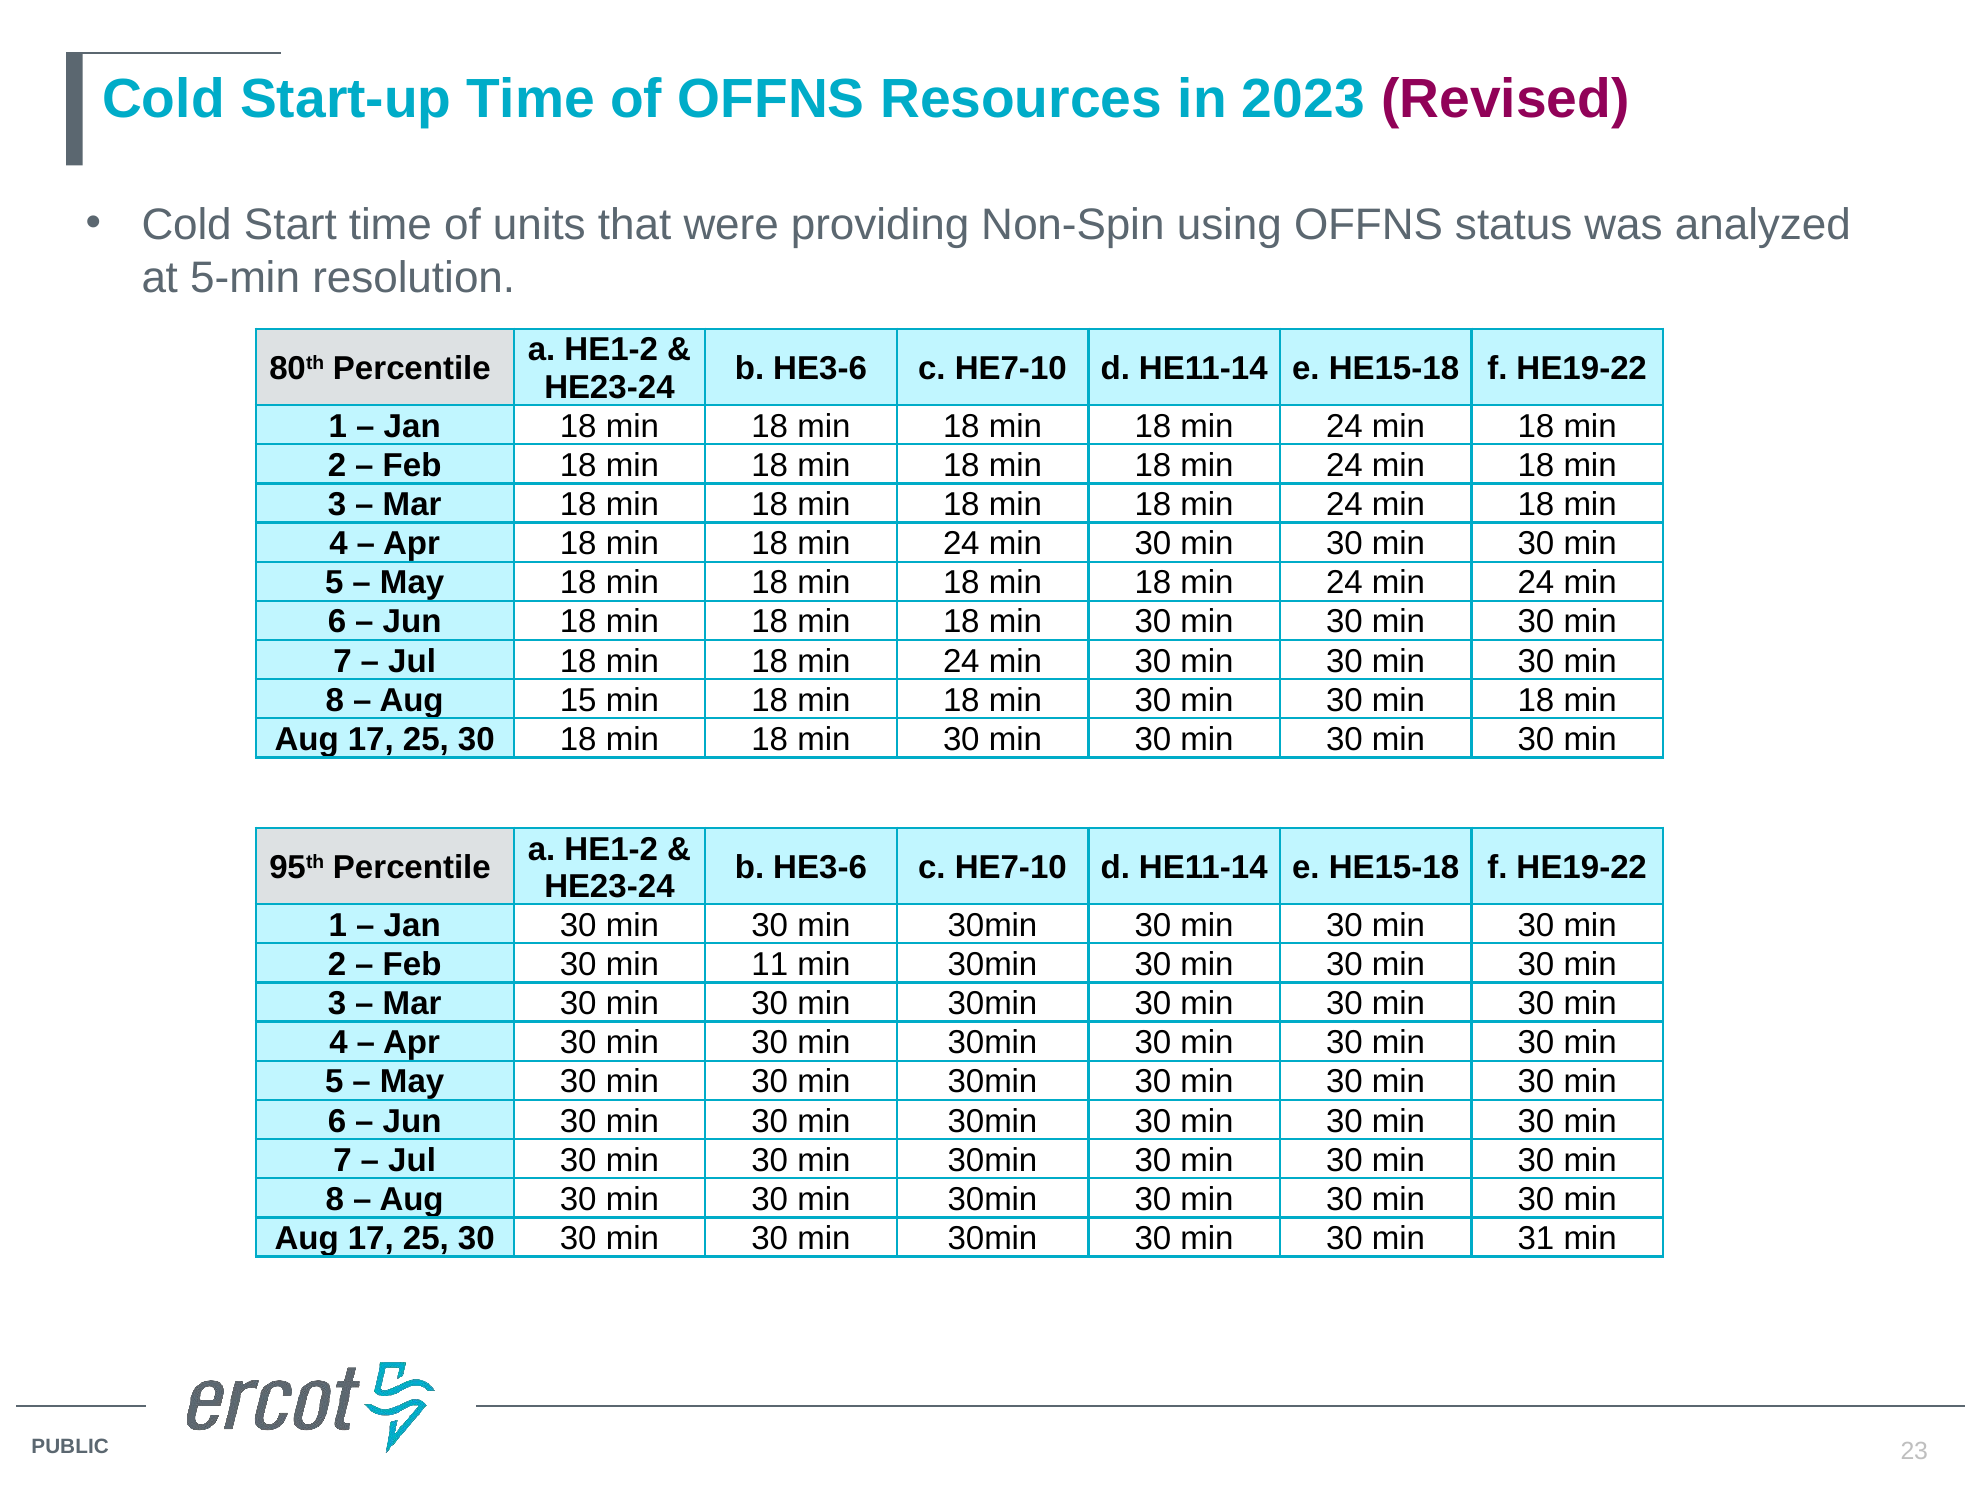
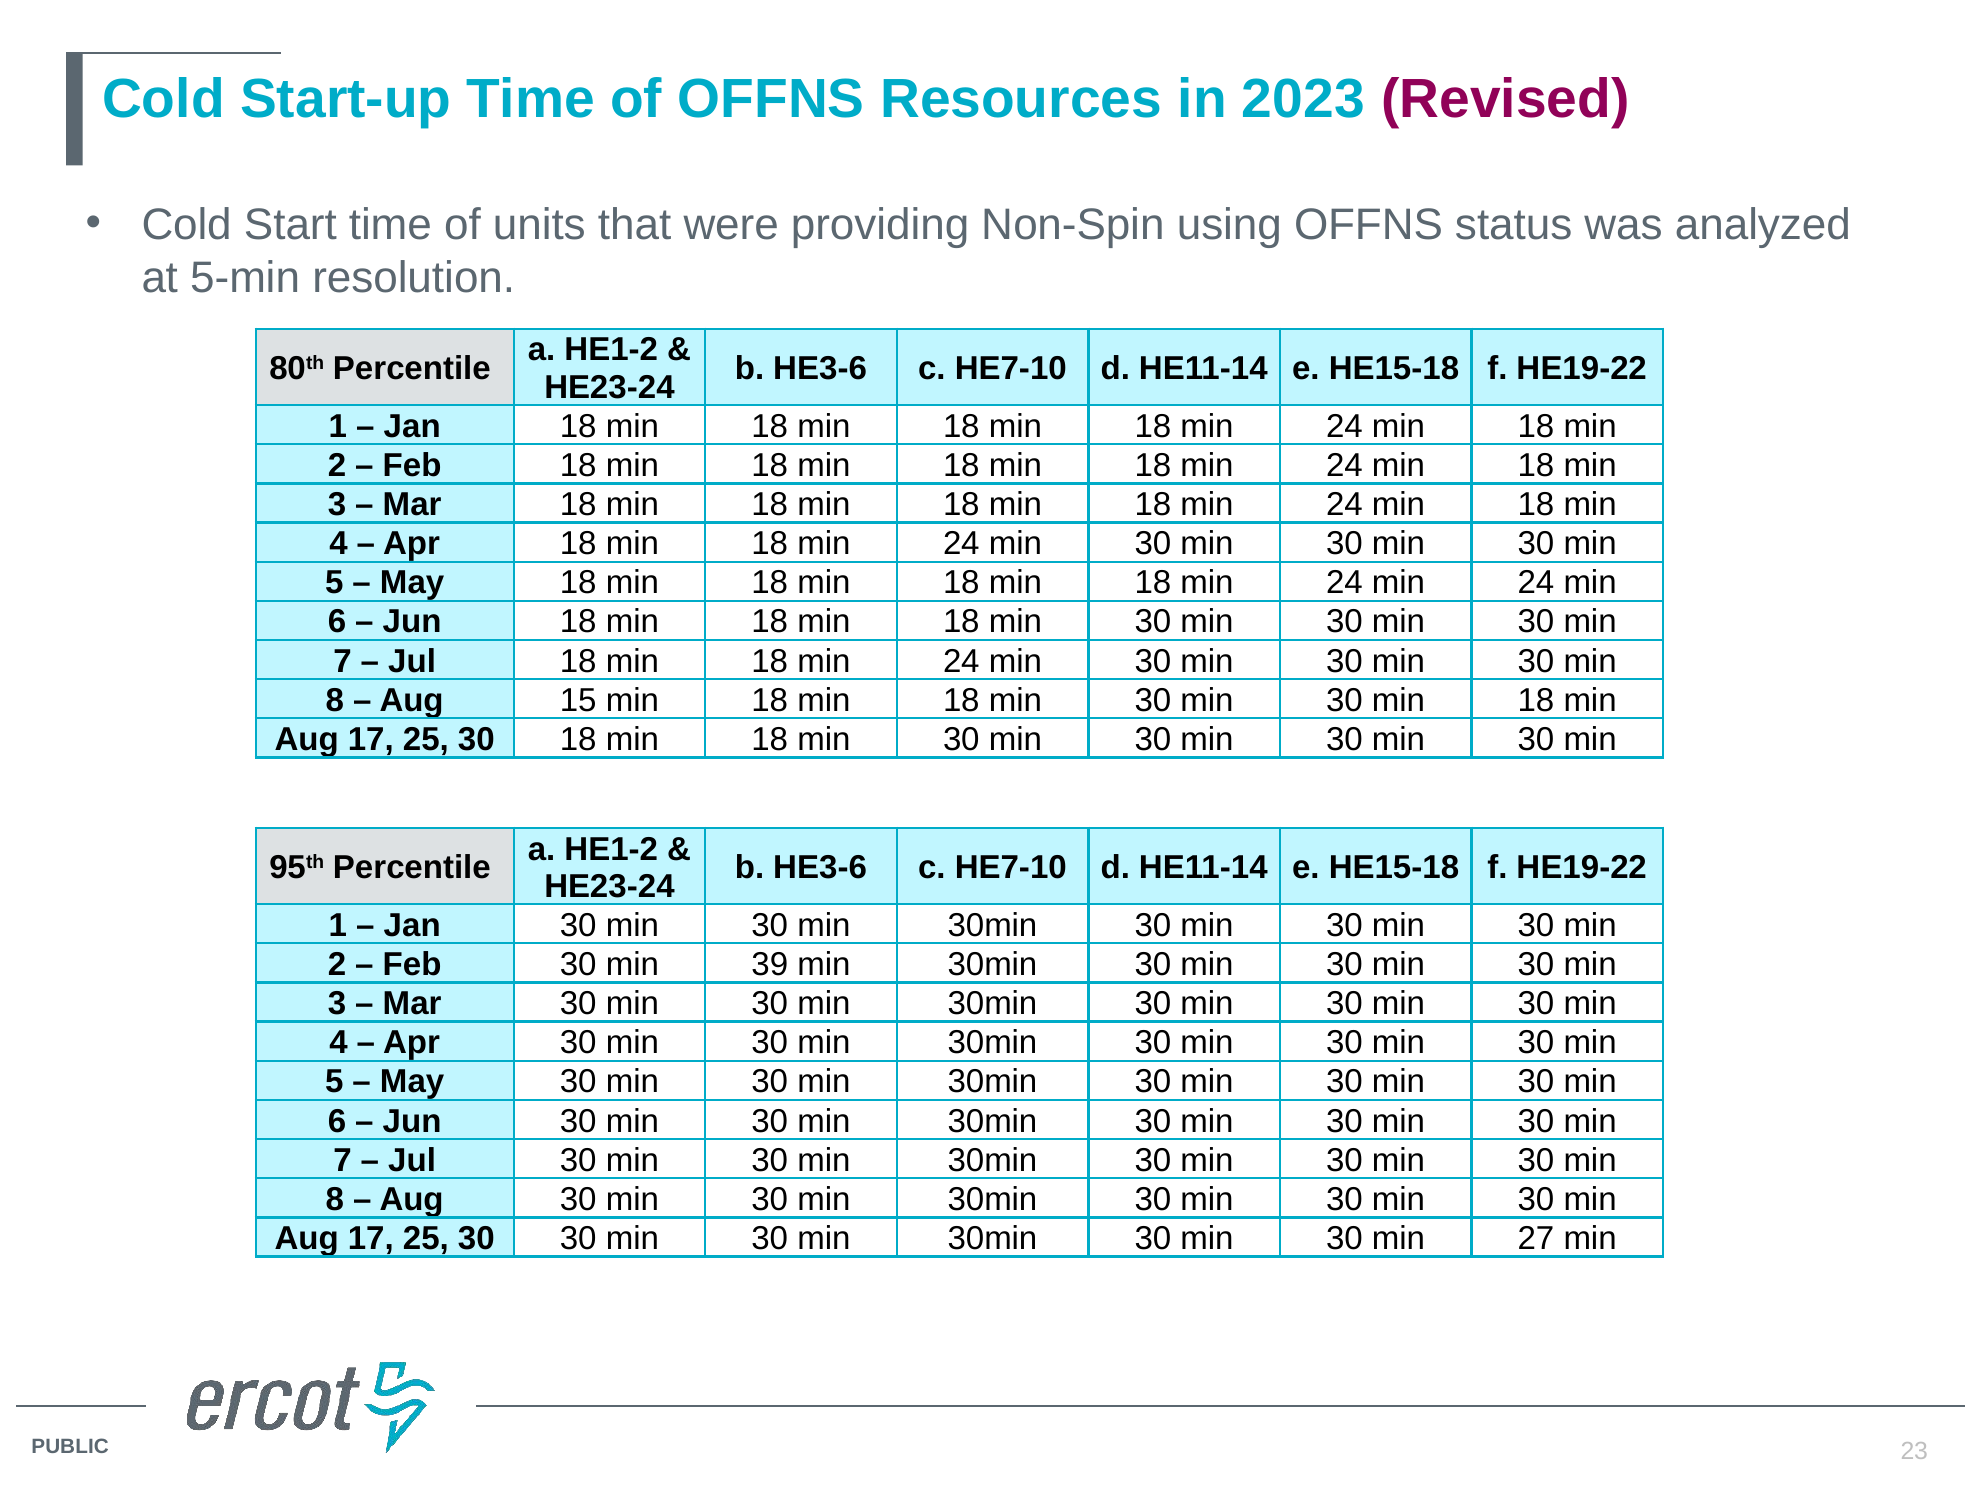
11: 11 -> 39 (770, 964)
31: 31 -> 27 (1536, 1238)
